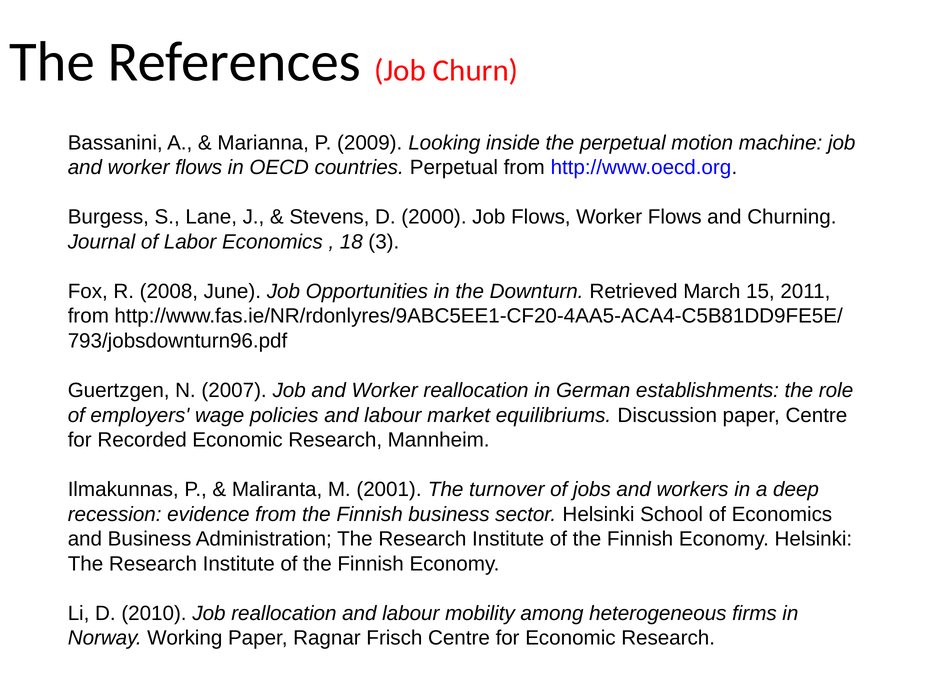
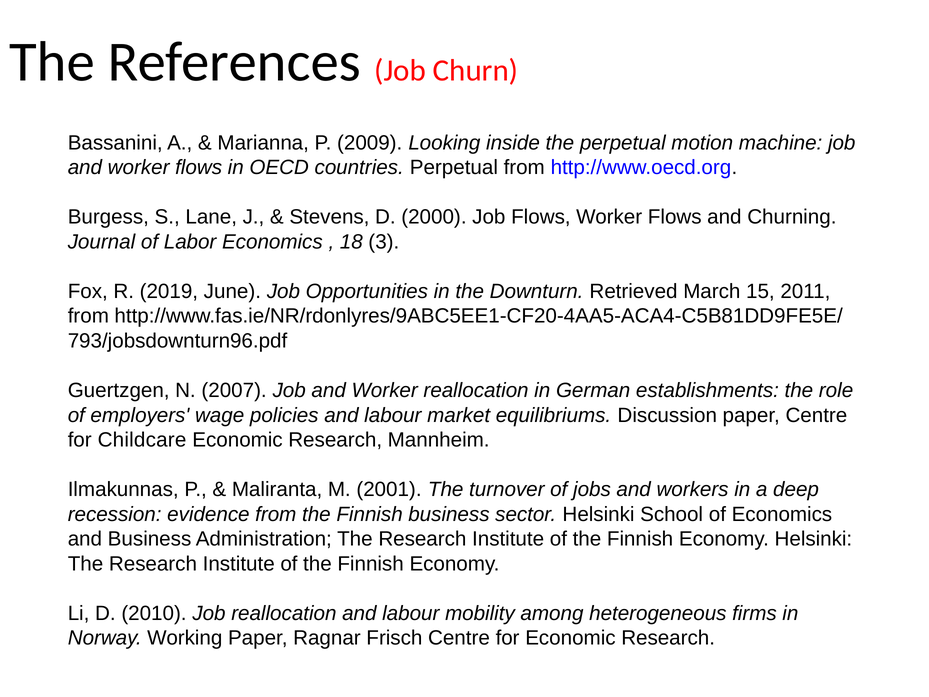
2008: 2008 -> 2019 (169, 291)
Recorded: Recorded -> Childcare (142, 440)
